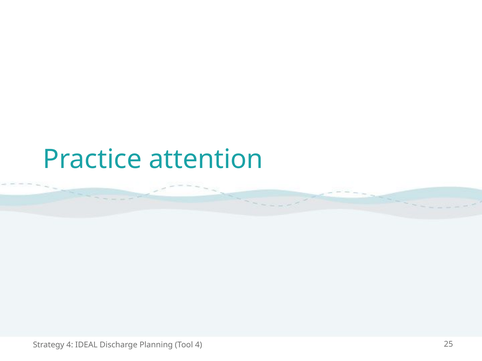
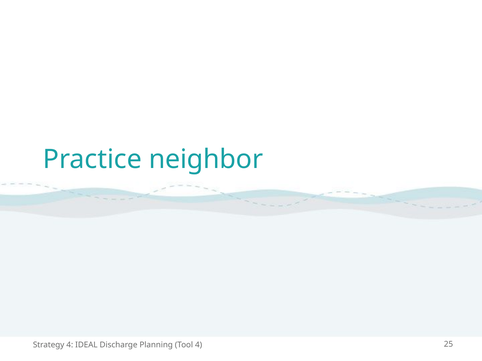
attention: attention -> neighbor (206, 160)
